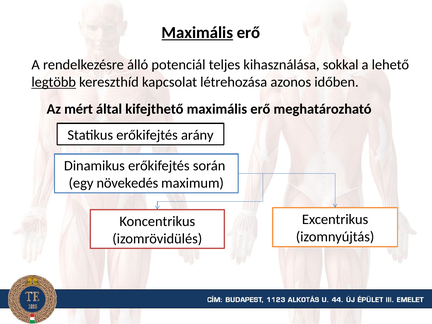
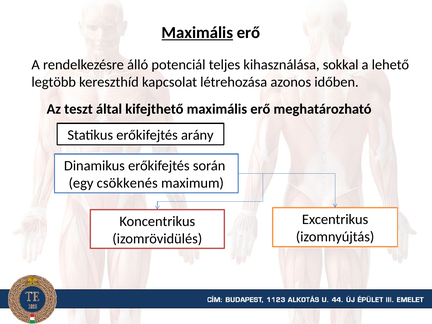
legtöbb underline: present -> none (54, 82)
mért: mért -> teszt (79, 109)
növekedés: növekedés -> csökkenés (127, 183)
